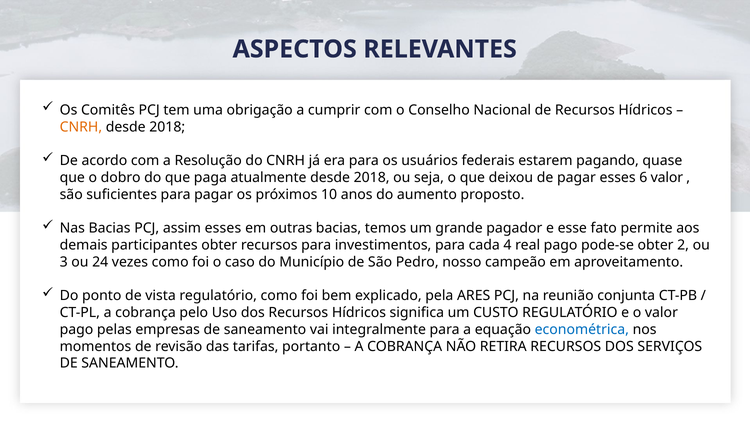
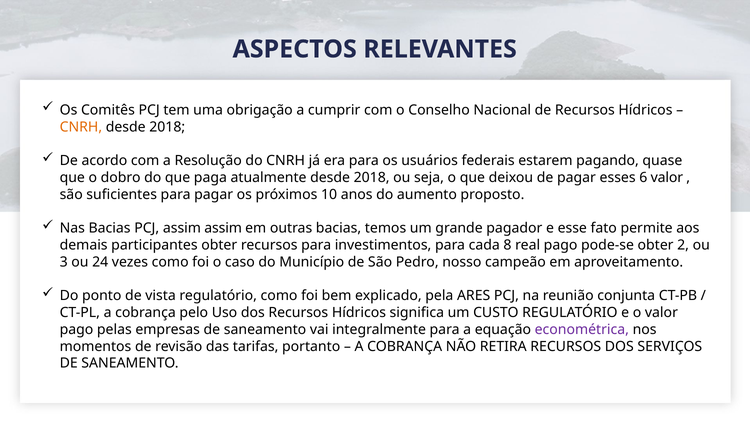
assim esses: esses -> assim (223, 228)
4: 4 -> 8 (507, 245)
econométrica colour: blue -> purple (582, 329)
